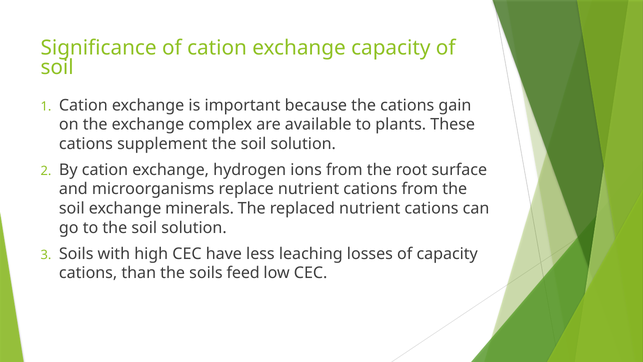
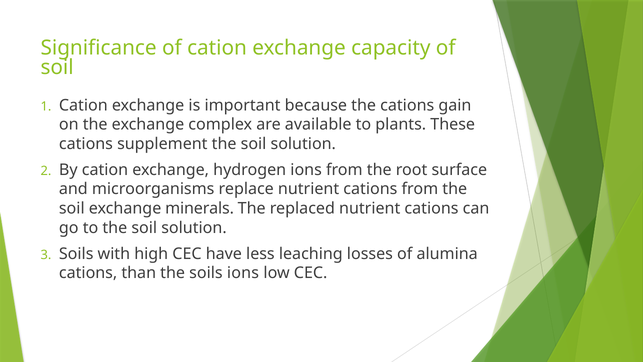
of capacity: capacity -> alumina (447, 254)
soils feed: feed -> ions (243, 273)
